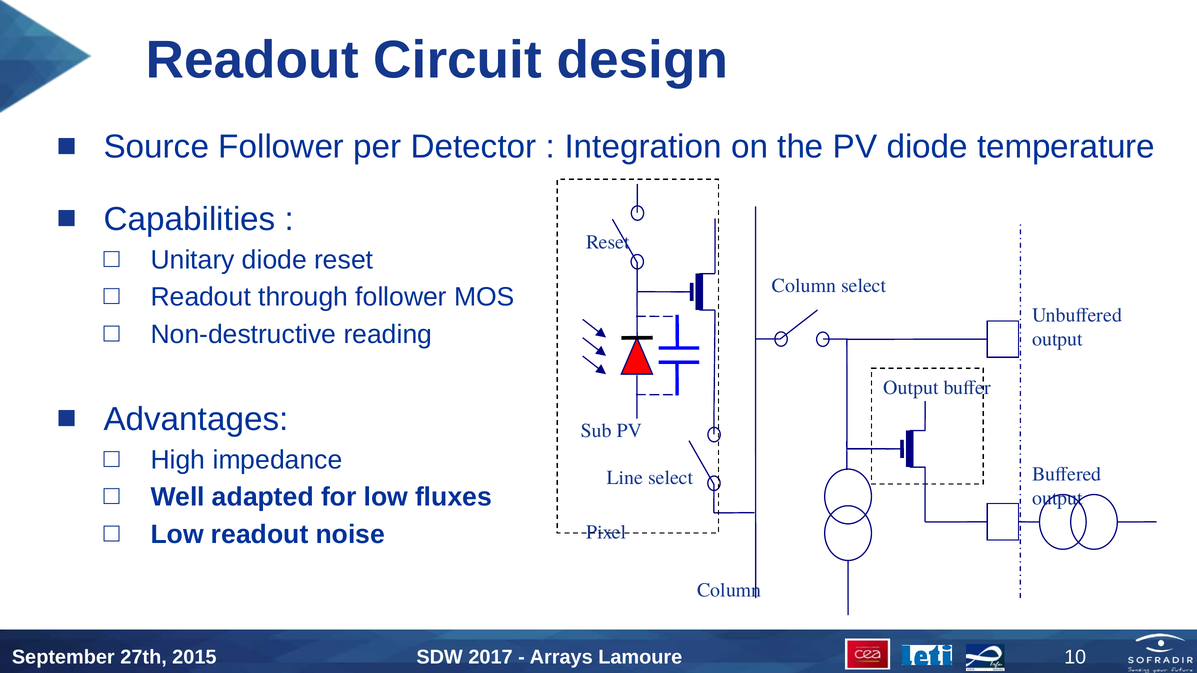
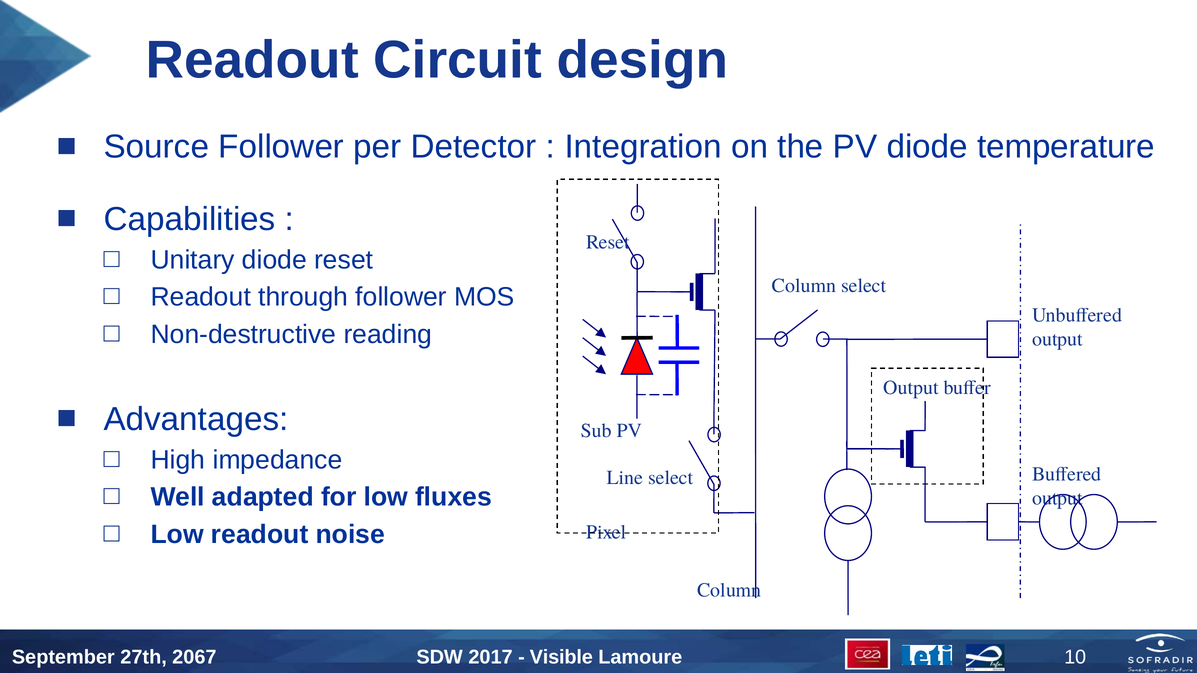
2015: 2015 -> 2067 (194, 657)
Arrays: Arrays -> Visible (561, 657)
